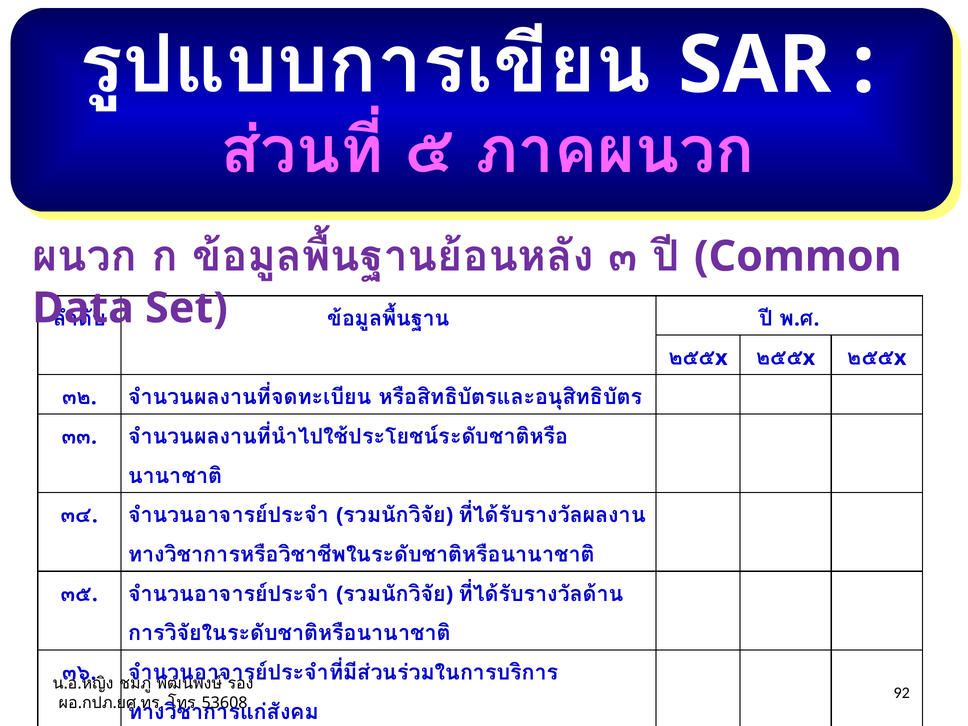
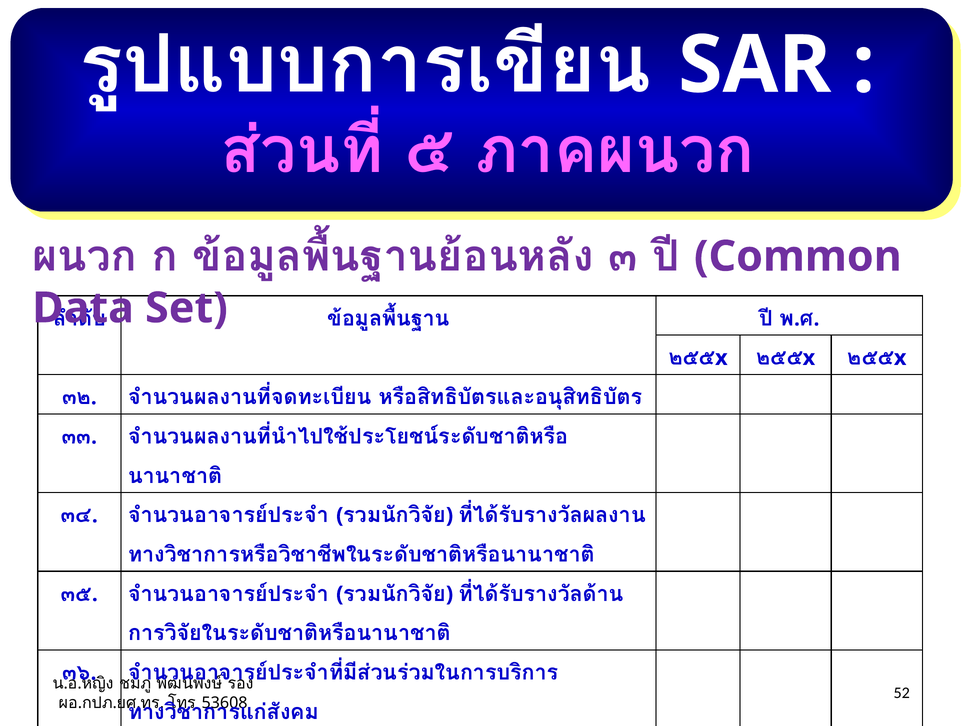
92: 92 -> 52 (902, 693)
